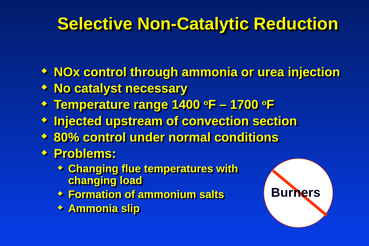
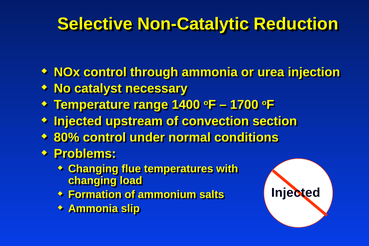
Burners: Burners -> Injected (296, 193)
